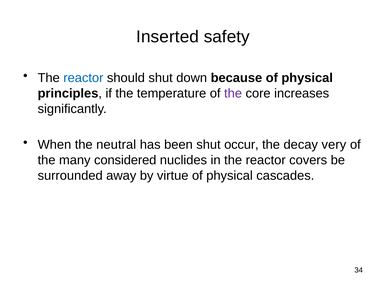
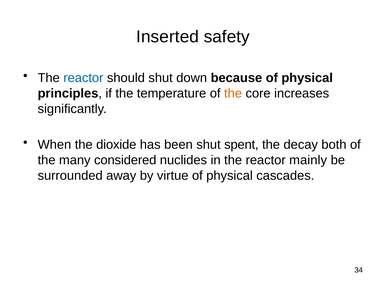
the colour: purple -> orange (233, 94)
neutral: neutral -> dioxide (116, 145)
occur: occur -> spent (241, 145)
very: very -> both (334, 145)
covers: covers -> mainly (308, 160)
